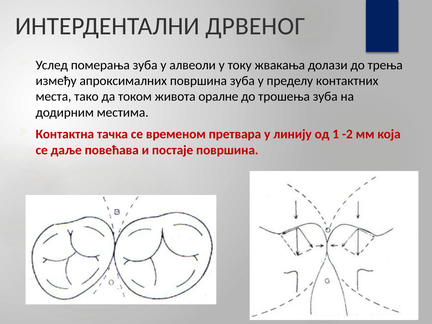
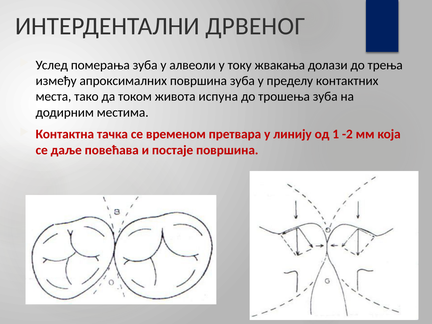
оралне: оралне -> испуна (218, 97)
